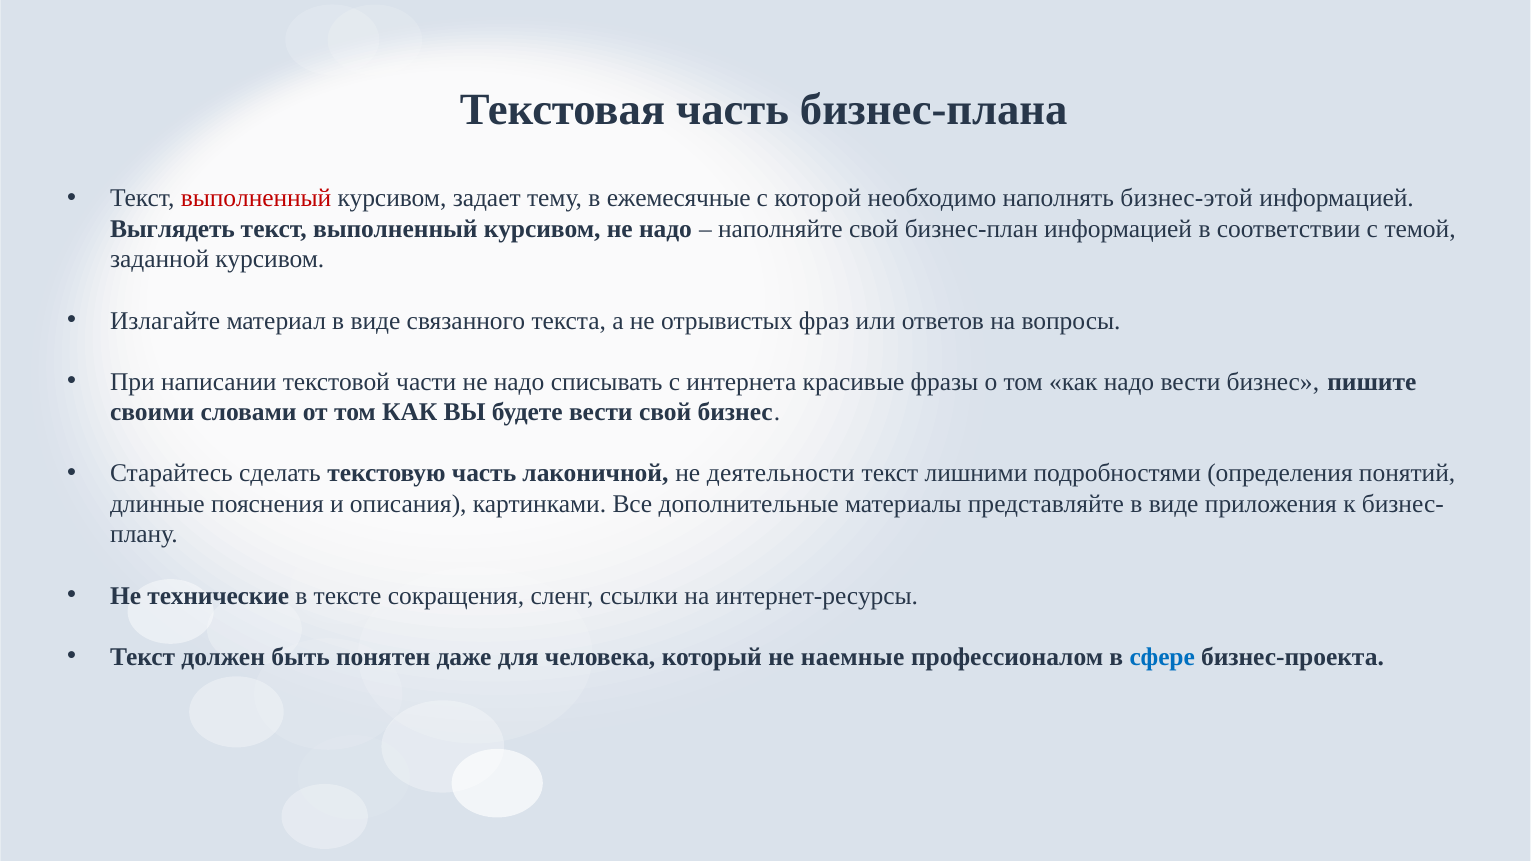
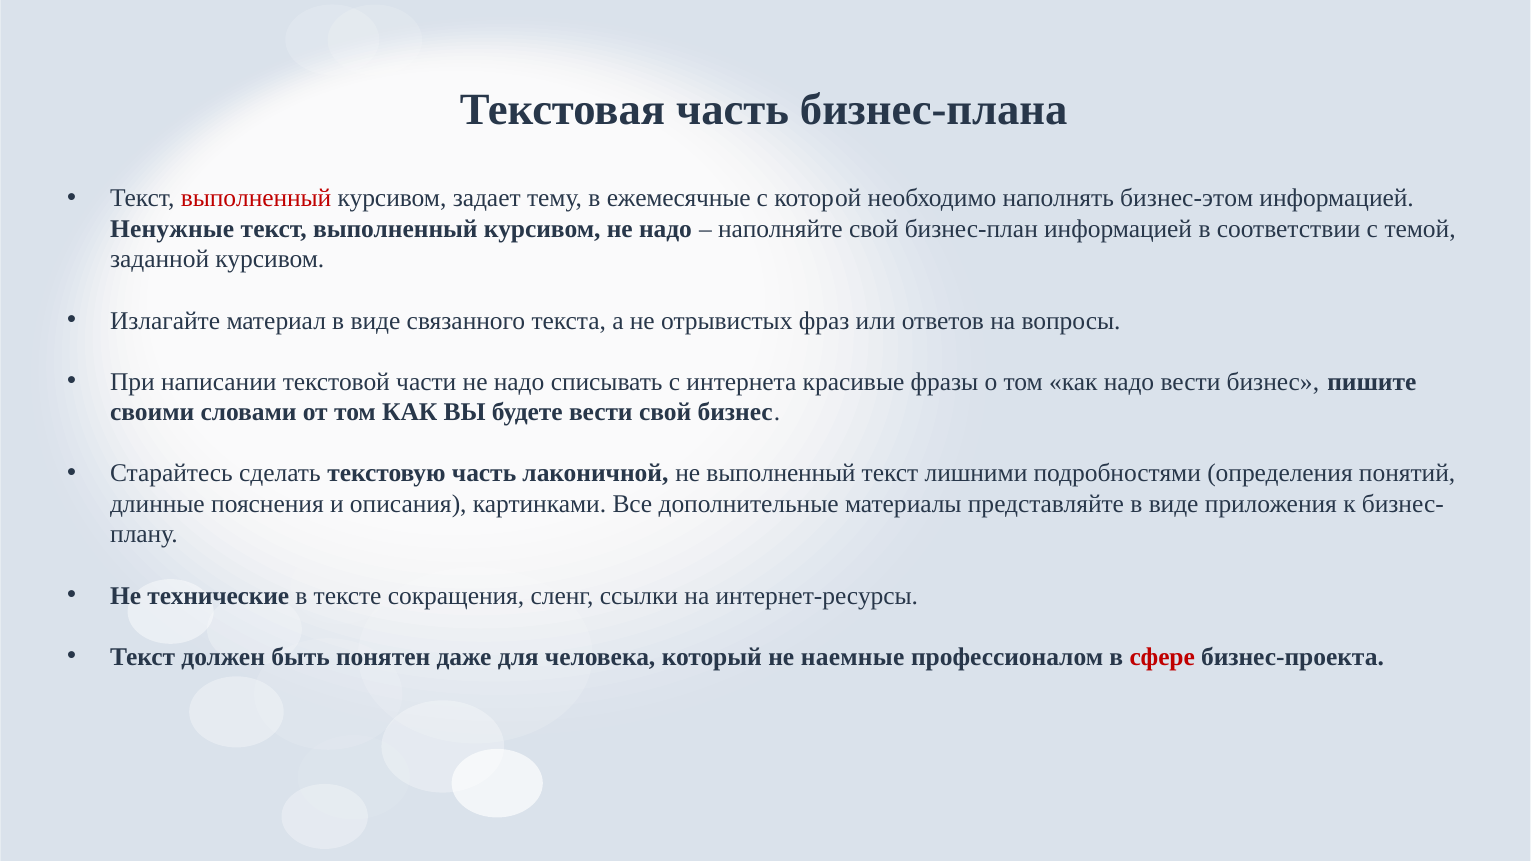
бизнес-этой: бизнес-этой -> бизнес-этом (1187, 198)
Выглядеть: Выглядеть -> Ненужные (172, 229)
не деятельности: деятельности -> выполненный (781, 473)
сфере colour: blue -> red (1162, 657)
